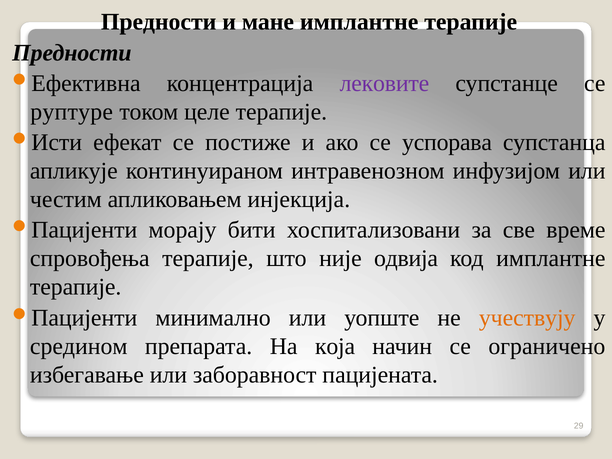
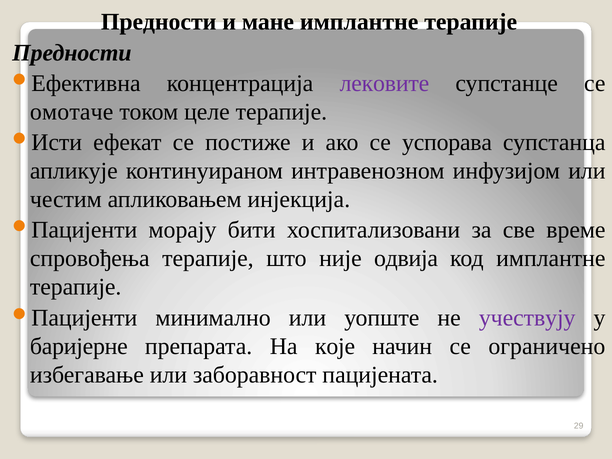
руптуре: руптуре -> омотаче (72, 112)
учествују colour: orange -> purple (527, 318)
средином: средином -> баријерне (79, 346)
која: која -> које (335, 346)
